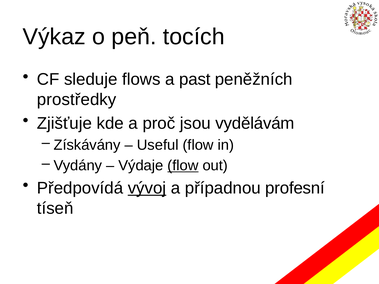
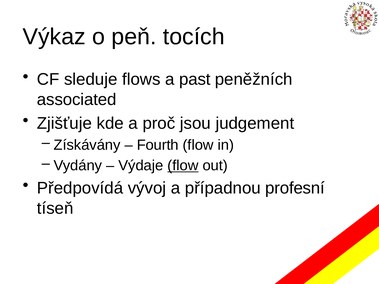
prostředky: prostředky -> associated (77, 100)
vydělávám: vydělávám -> judgement (255, 123)
Useful: Useful -> Fourth (158, 145)
vývoj underline: present -> none (147, 188)
